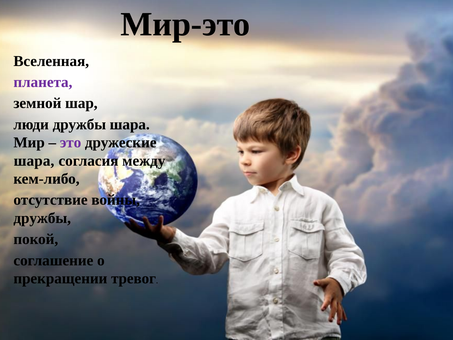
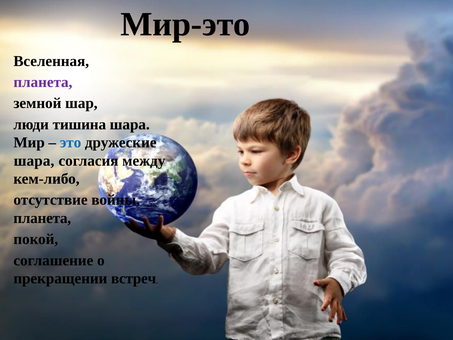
люди дружбы: дружбы -> тишина (79, 124)
это colour: purple -> blue (71, 142)
дружбы: дружбы -> планета (42, 218)
тревог: тревог -> встреч (134, 278)
